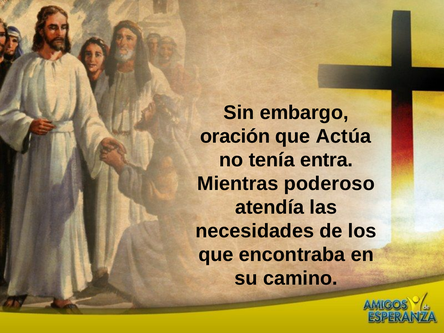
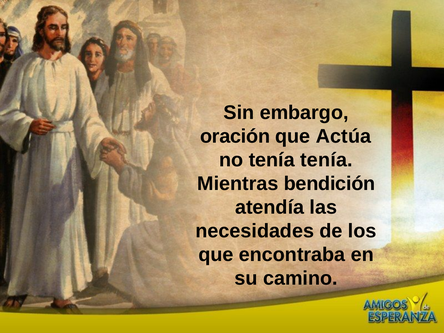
tenía entra: entra -> tenía (326, 160)
poderoso: poderoso -> bendición (329, 184)
